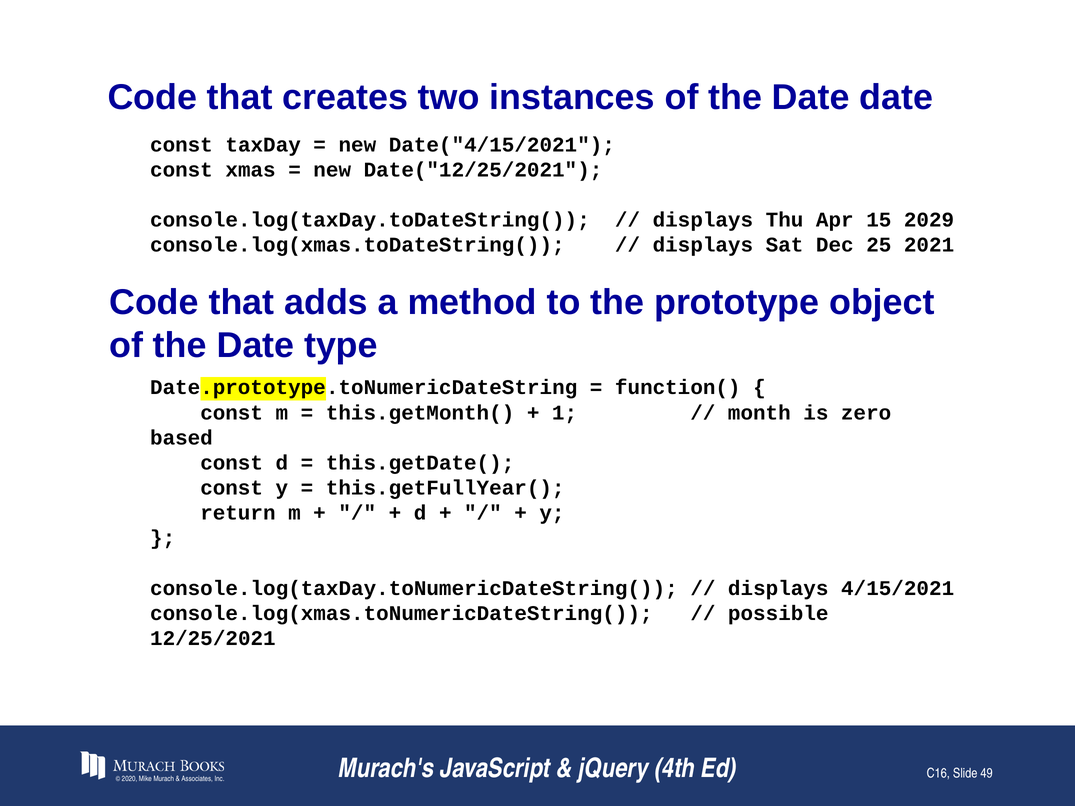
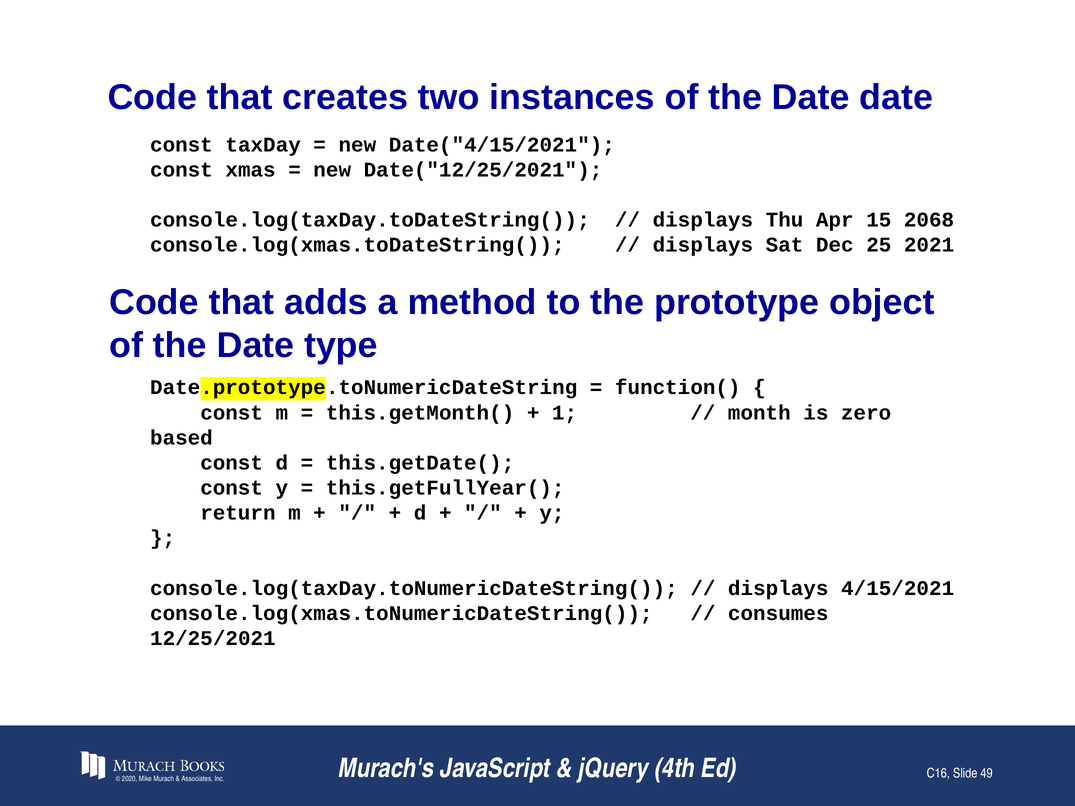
2029: 2029 -> 2068 (929, 220)
possible: possible -> consumes (778, 614)
